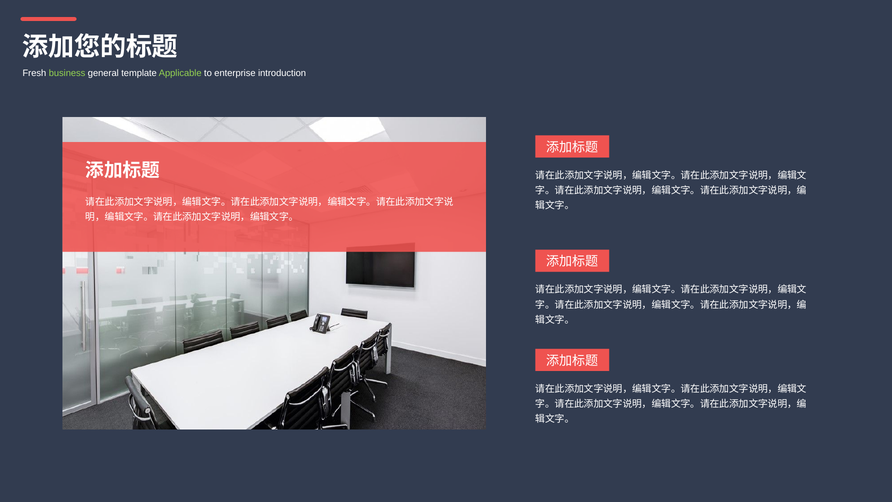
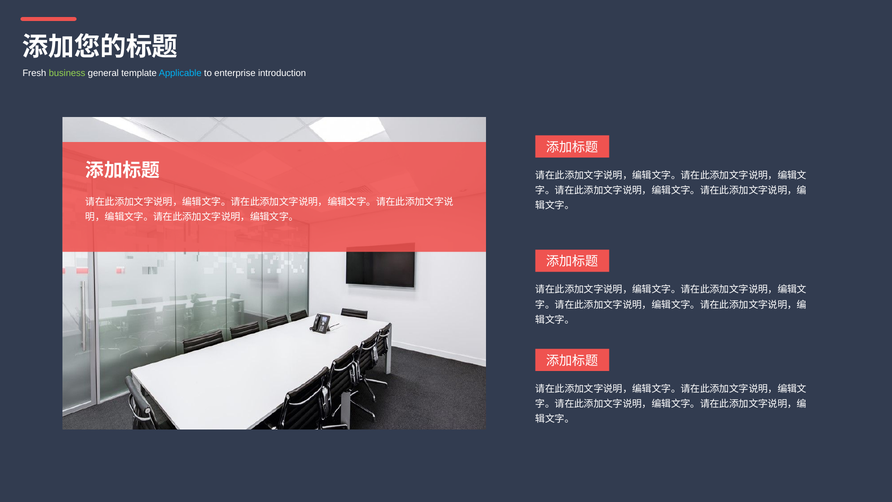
Applicable colour: light green -> light blue (180, 73)
